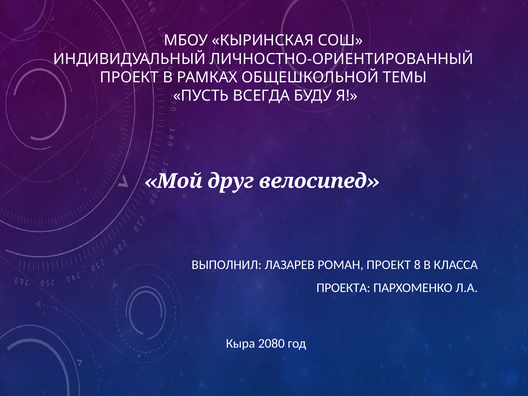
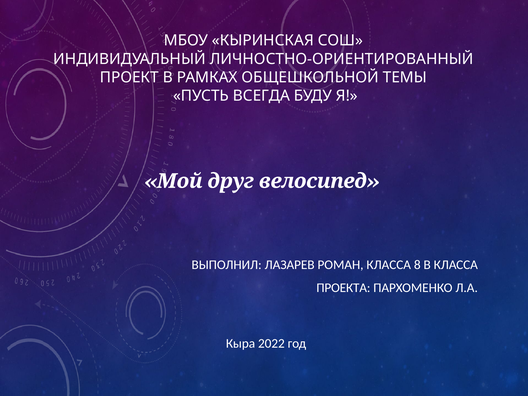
РОМАН ПРОЕКТ: ПРОЕКТ -> КЛАССА (389, 265)
2080: 2080 -> 2022 (271, 344)
